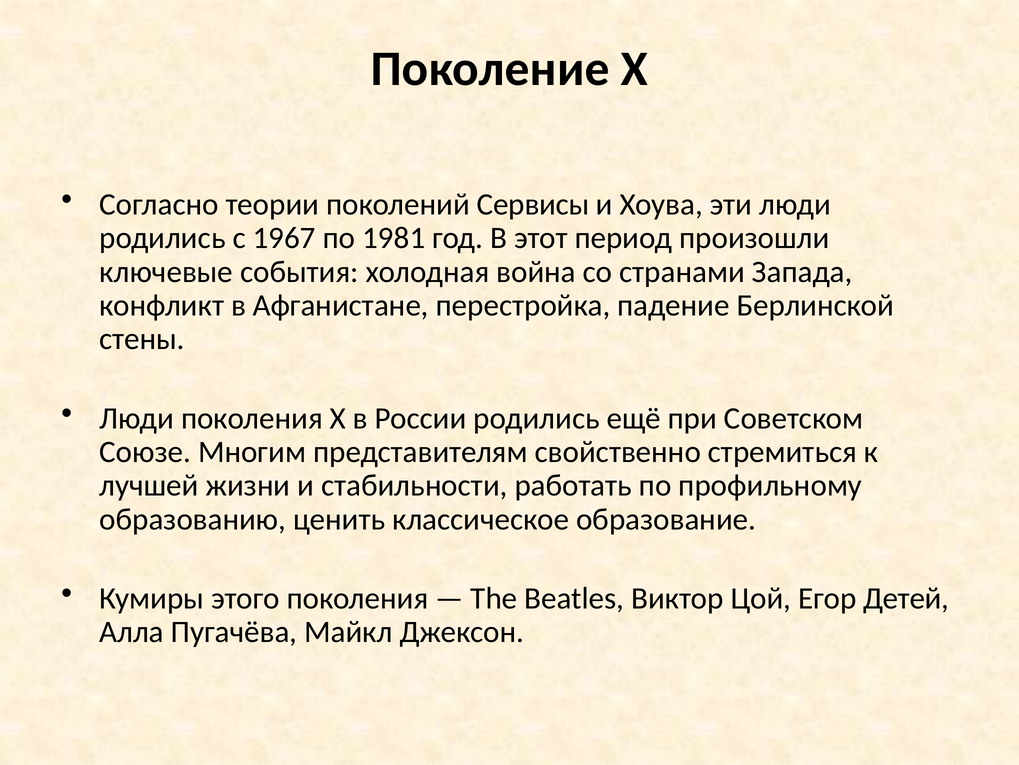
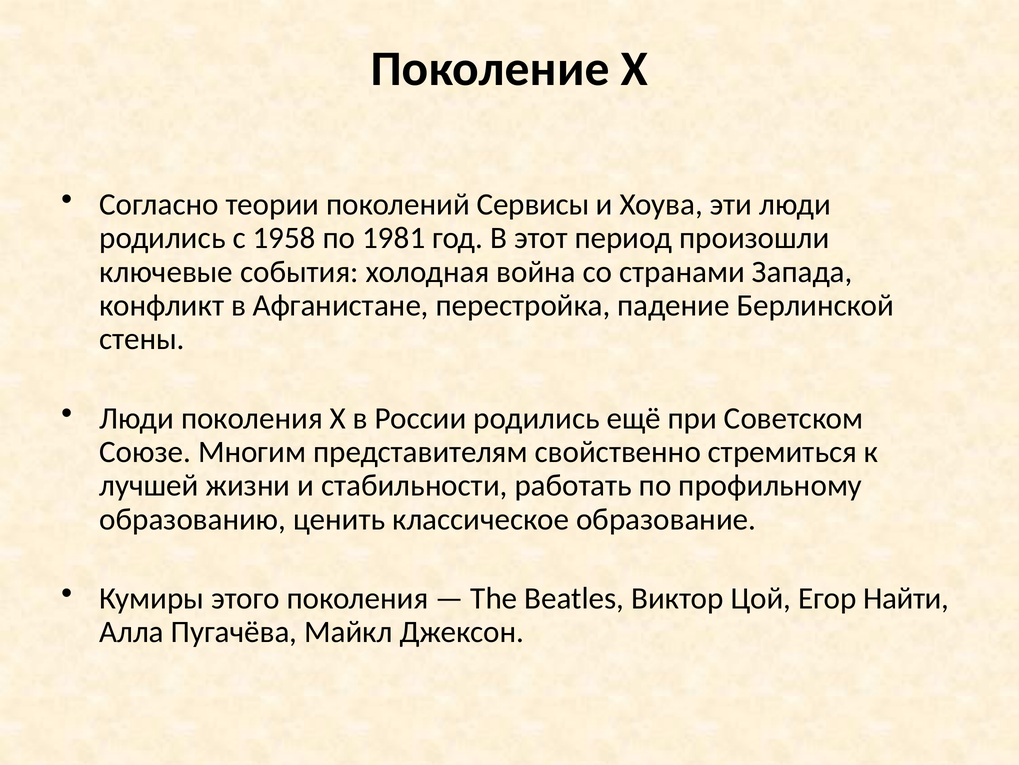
1967: 1967 -> 1958 (284, 238)
Детей: Детей -> Найти (906, 598)
